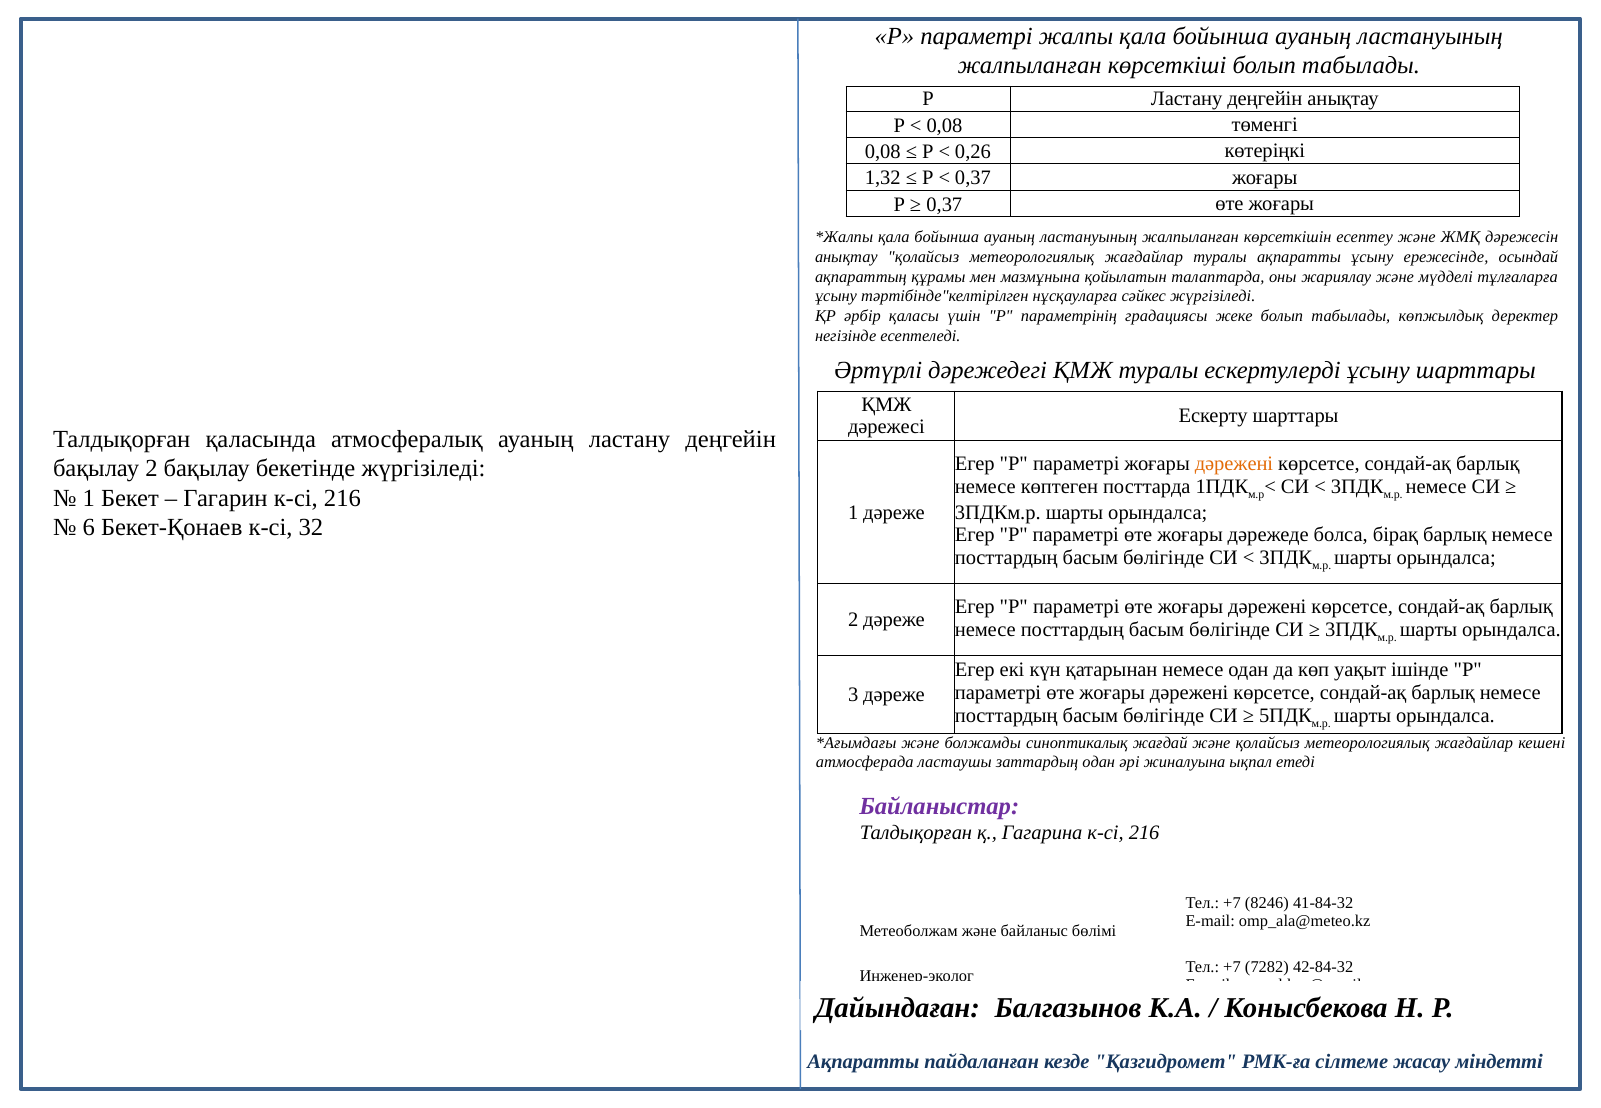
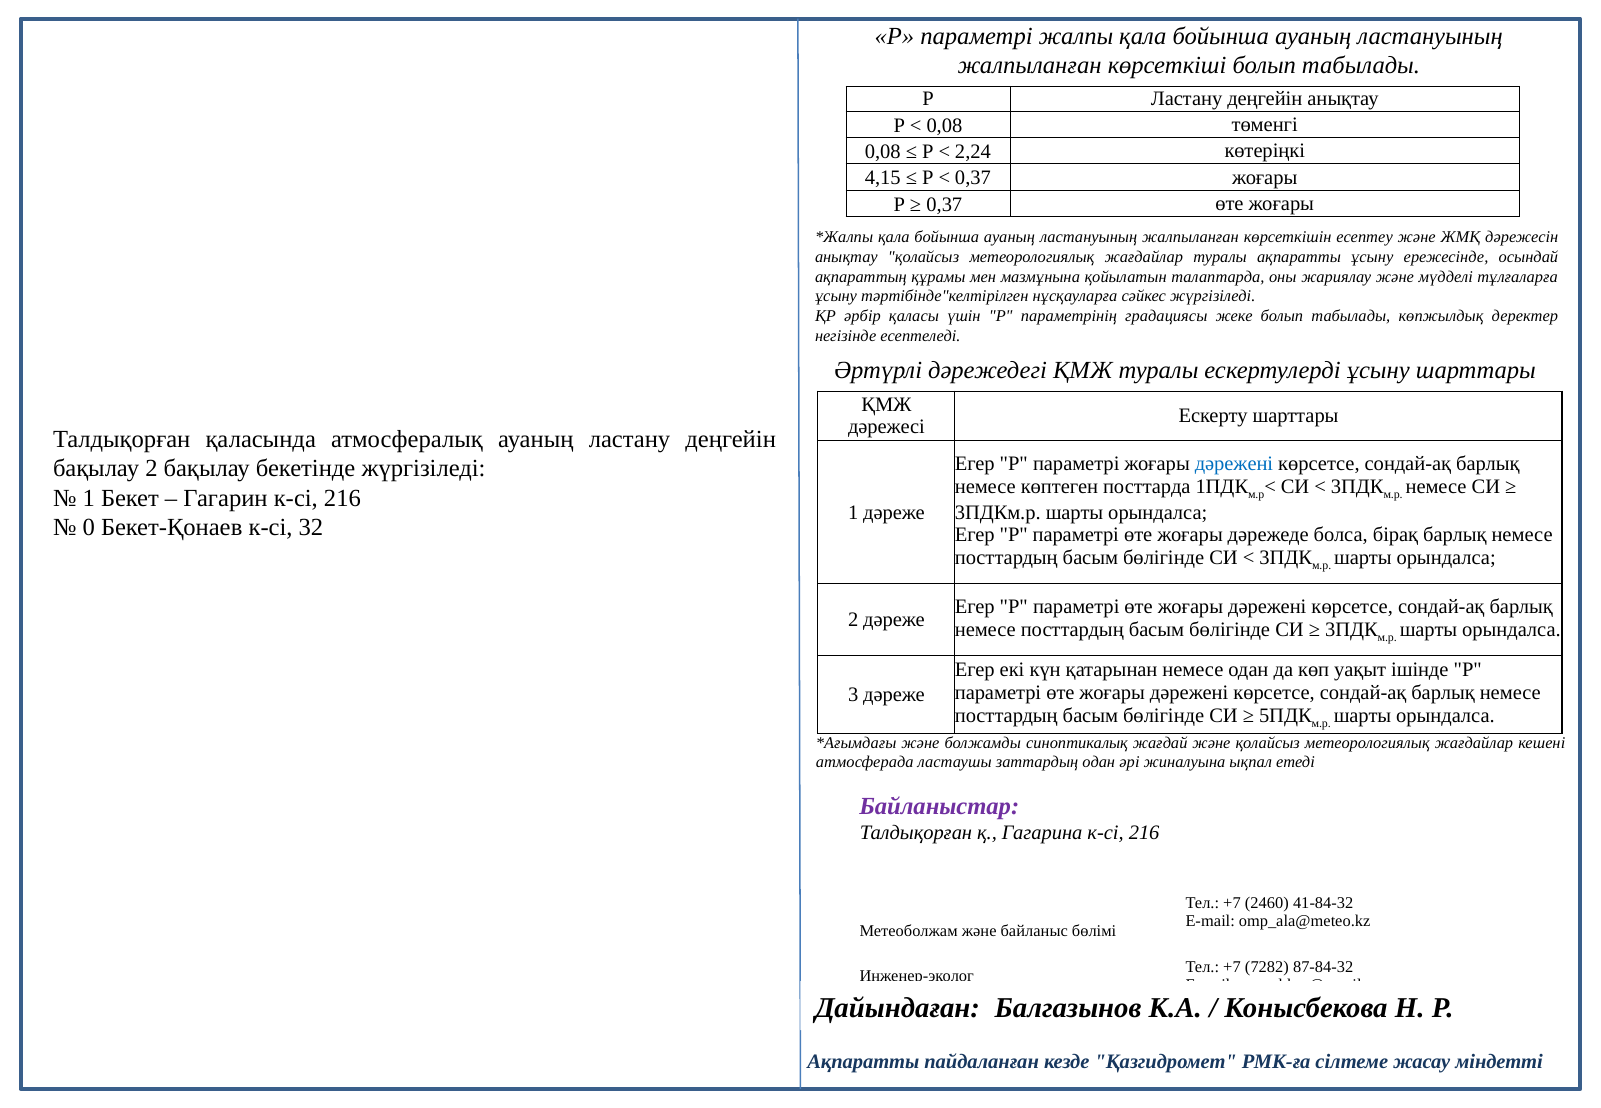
0,26: 0,26 -> 2,24 (973, 152)
1,32: 1,32 -> 4,15 (883, 178)
дәрежені colour: orange -> blue (1234, 464)
6: 6 -> 0 (89, 528)
8246: 8246 -> 2460 (1267, 904)
42-84-32: 42-84-32 -> 87-84-32 (1323, 968)
